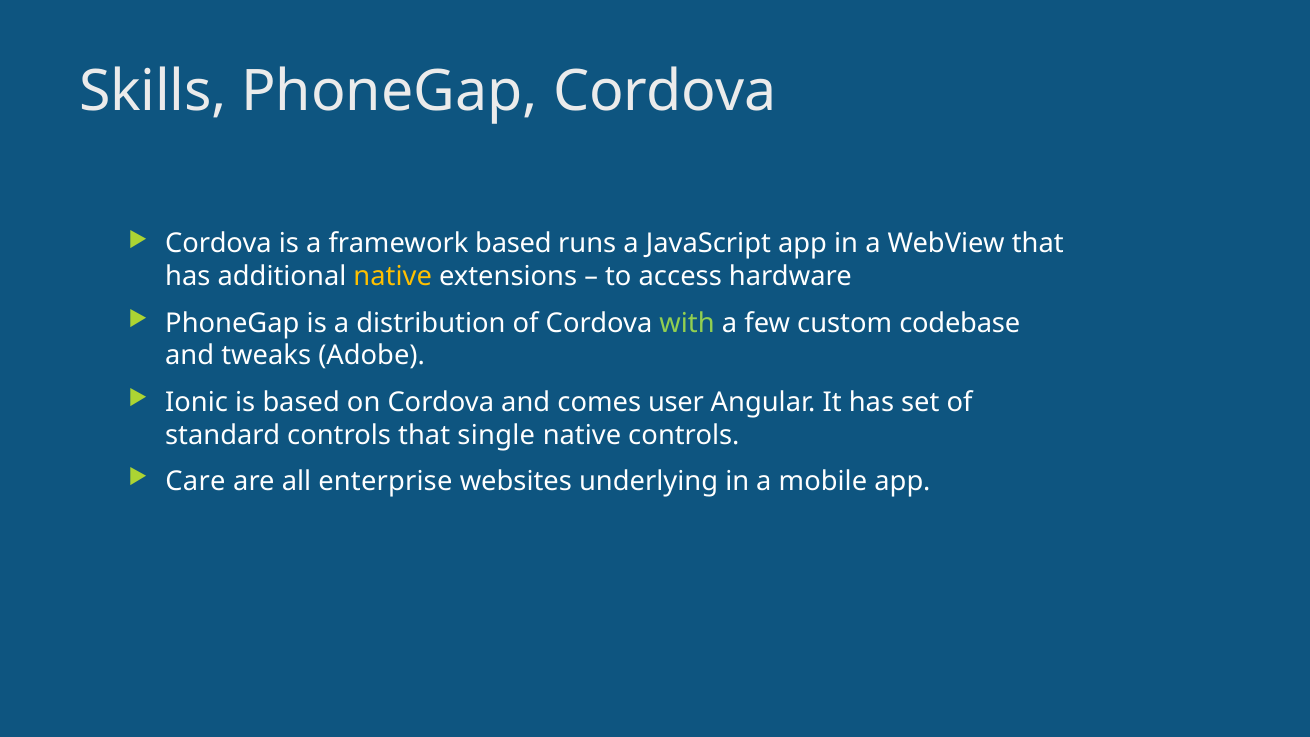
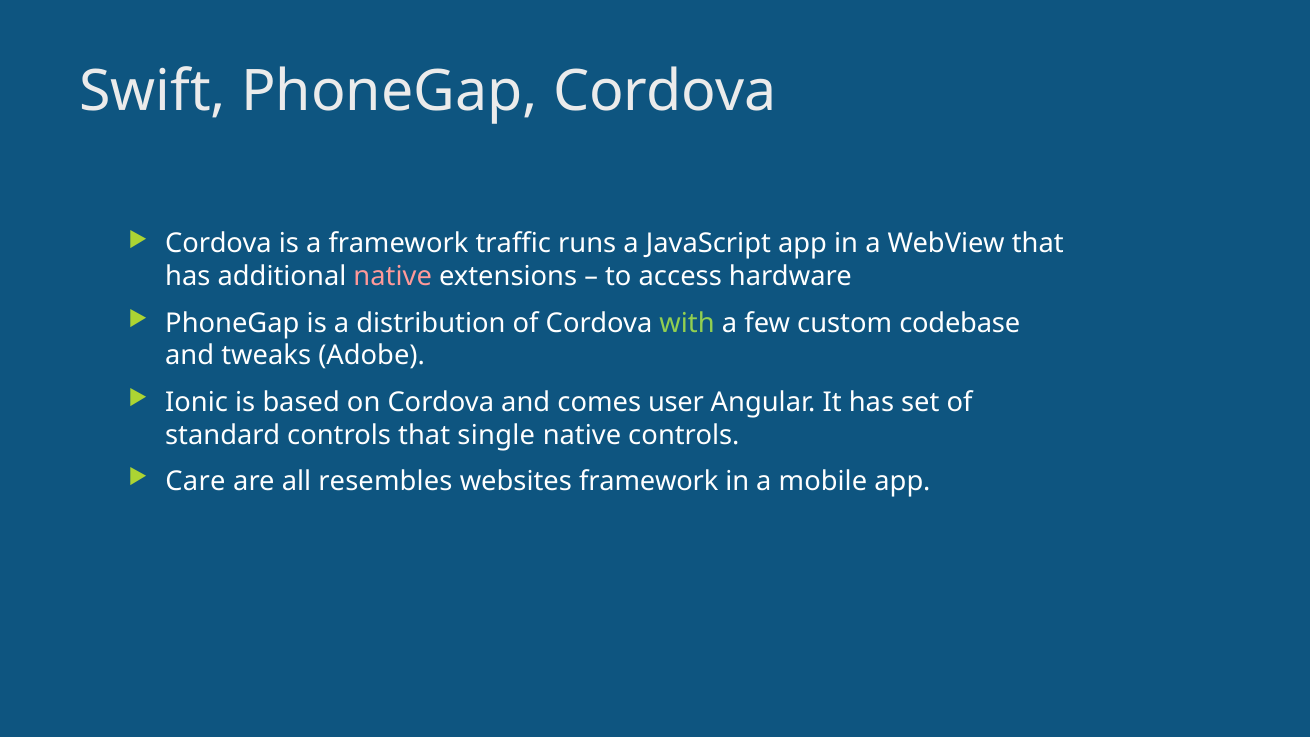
Skills: Skills -> Swift (153, 92)
framework based: based -> traffic (513, 244)
native colour: yellow -> pink (393, 277)
enterprise: enterprise -> resembles (385, 481)
websites underlying: underlying -> framework (649, 481)
